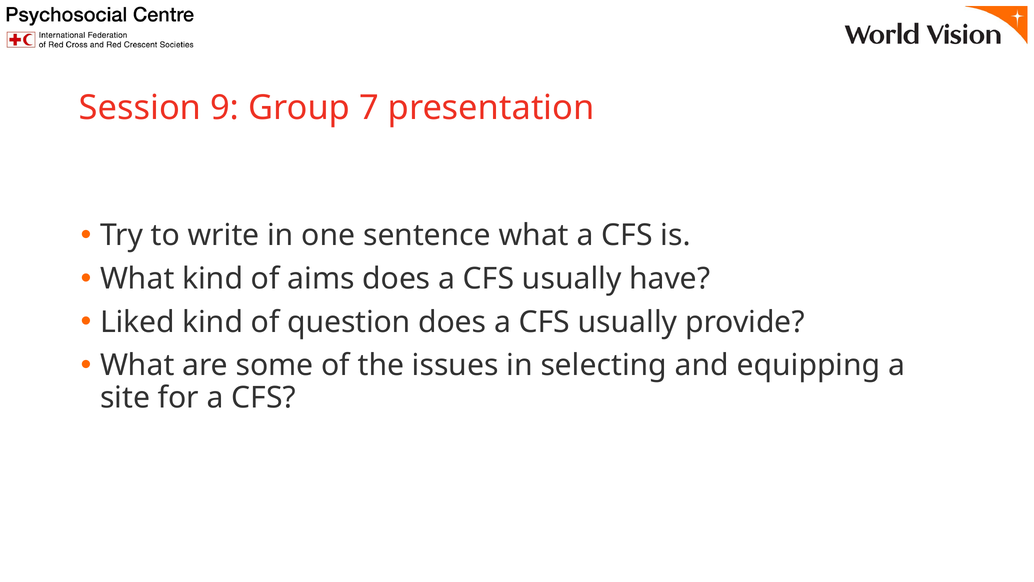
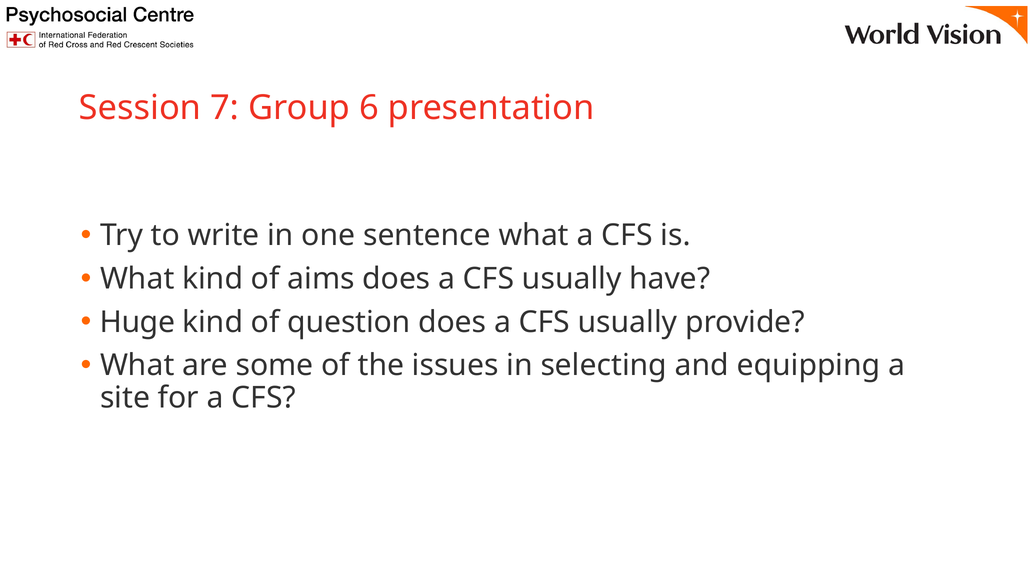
9: 9 -> 7 (225, 108)
7: 7 -> 6 (369, 108)
Liked: Liked -> Huge (137, 322)
